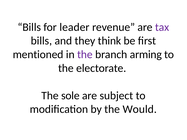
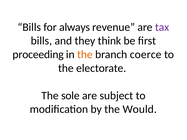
leader: leader -> always (75, 27)
mentioned: mentioned -> proceeding (38, 55)
the colour: purple -> orange (85, 55)
arming: arming -> coerce (146, 55)
